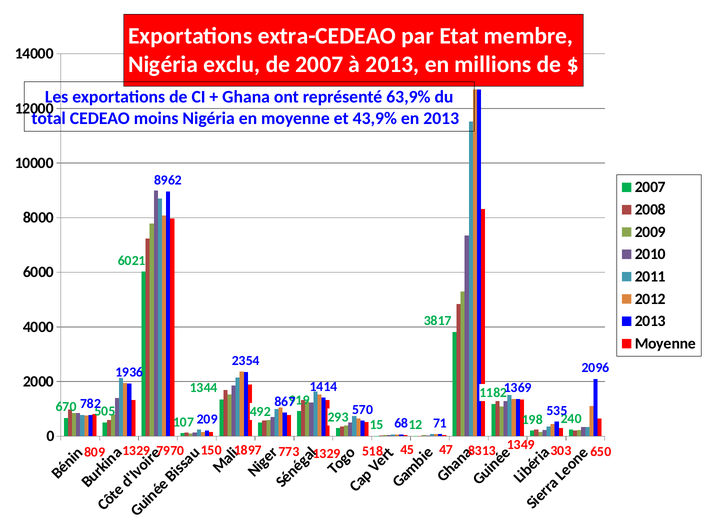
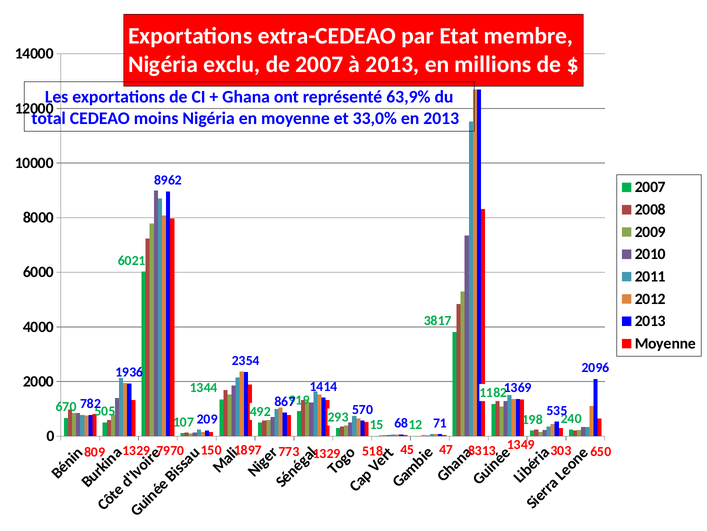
43,9%: 43,9% -> 33,0% (375, 118)
